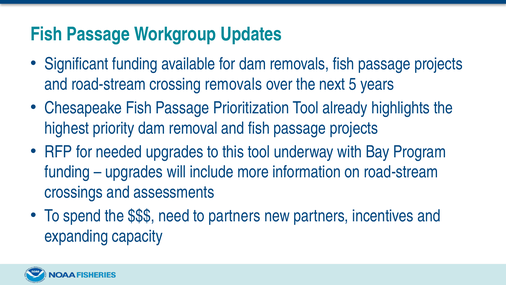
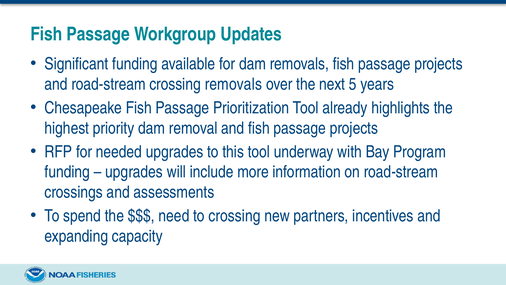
to partners: partners -> crossing (234, 216)
